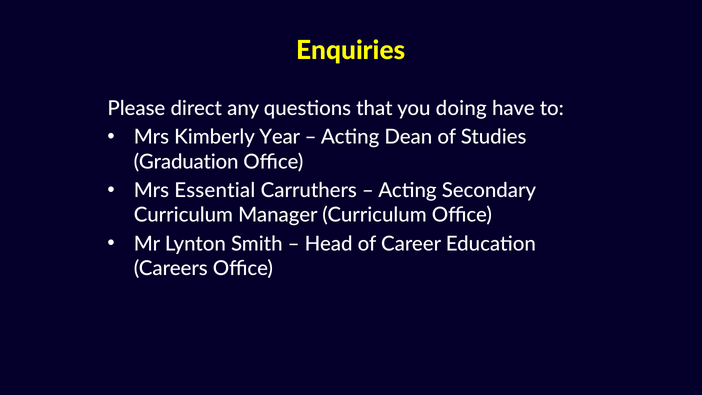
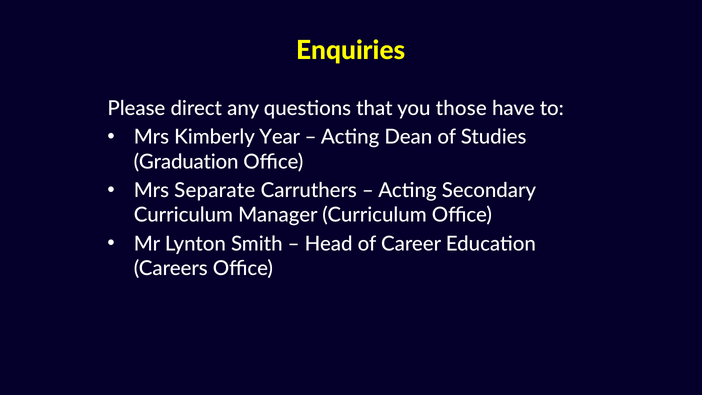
doing: doing -> those (461, 108)
Essential: Essential -> Separate (215, 190)
